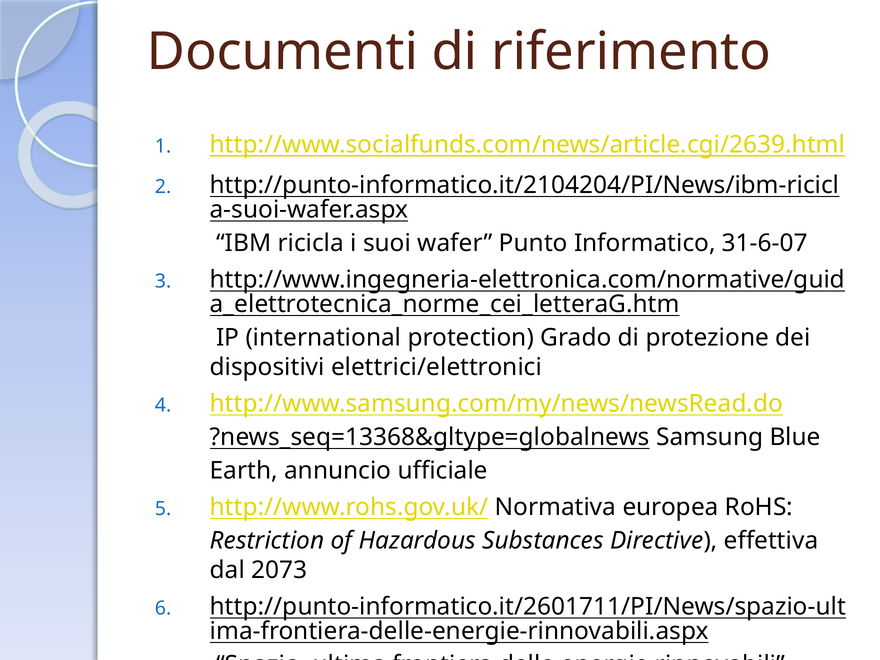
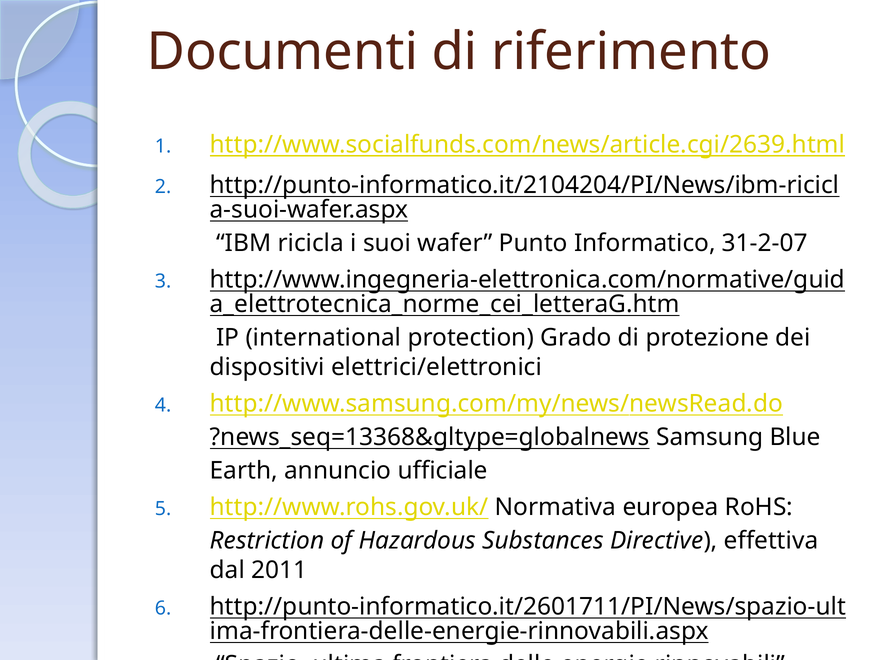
31-6-07: 31-6-07 -> 31-2-07 (765, 243)
2073: 2073 -> 2011 (279, 570)
